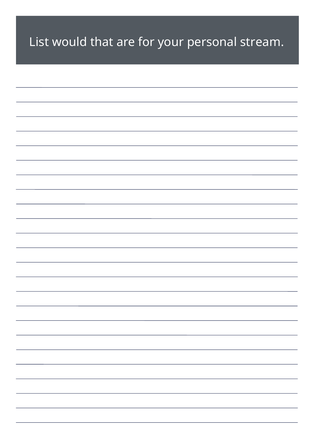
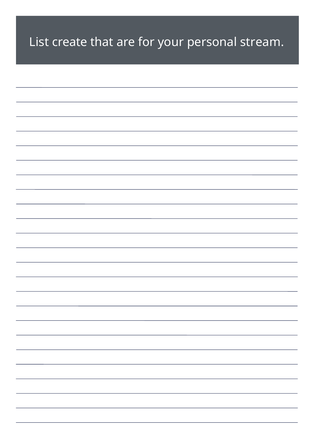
would: would -> create (70, 42)
